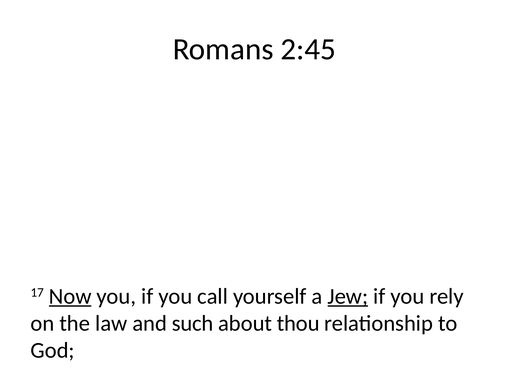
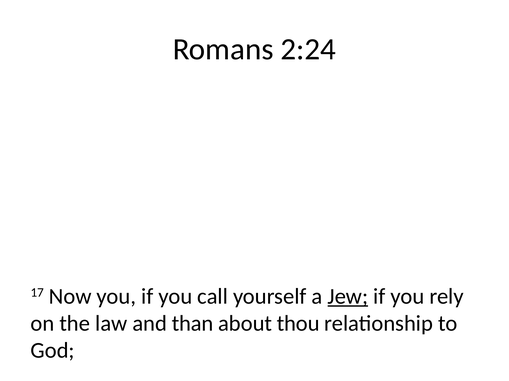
2:45: 2:45 -> 2:24 (308, 49)
Now underline: present -> none (70, 297)
such: such -> than (193, 324)
